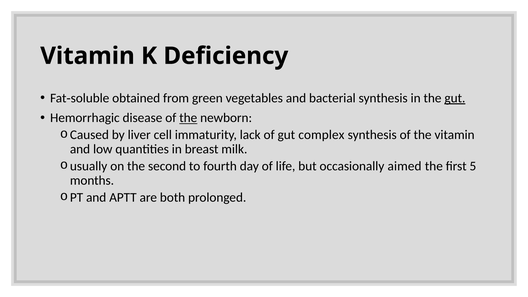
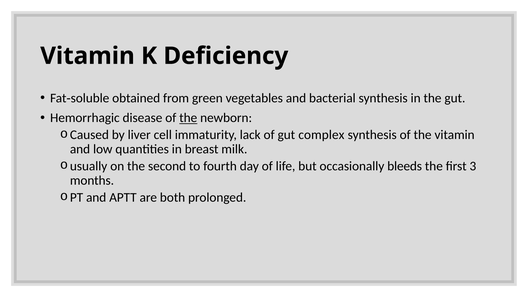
gut underline: present -> none (455, 98)
aimed: aimed -> bleeds (405, 166)
5: 5 -> 3 (473, 166)
